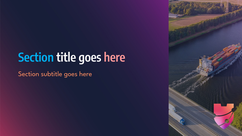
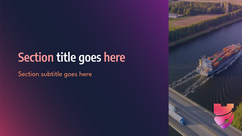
Section colour: light blue -> pink (36, 58)
